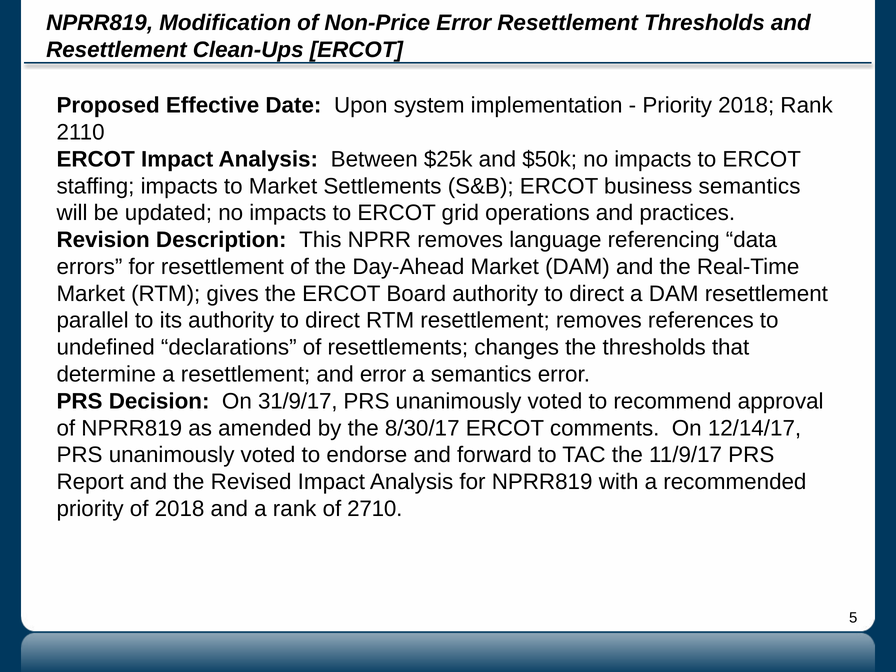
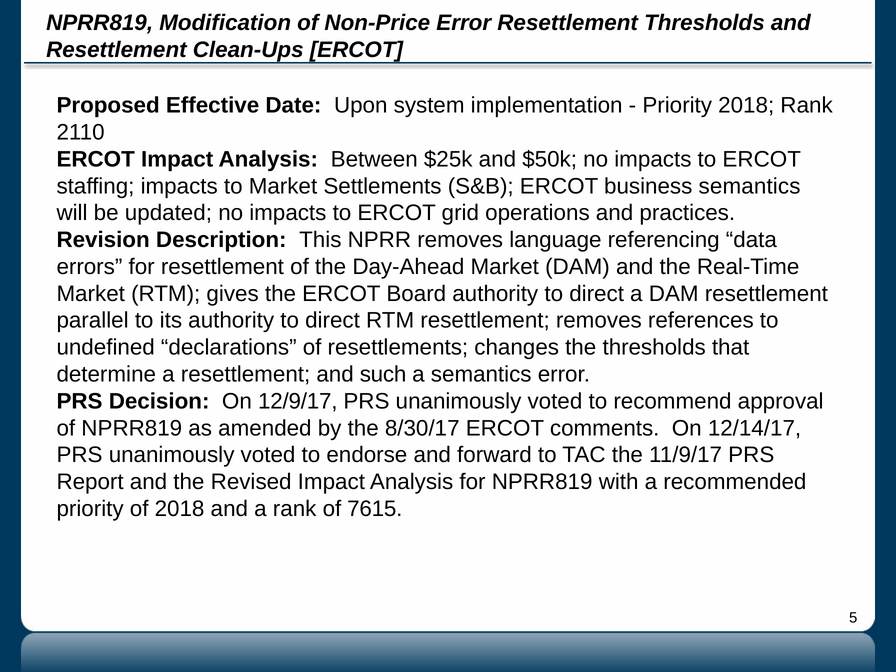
and error: error -> such (383, 374)
31/9/17: 31/9/17 -> 12/9/17 (298, 401)
2710: 2710 -> 7615 (375, 509)
